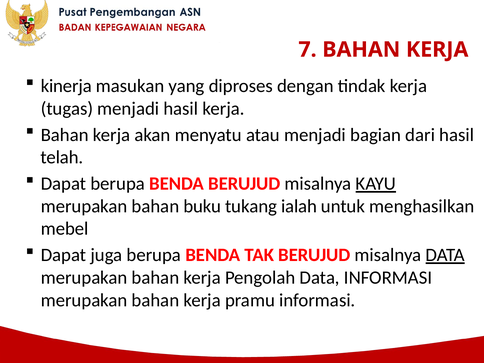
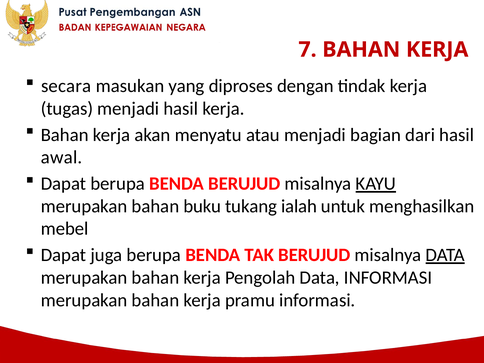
kinerja: kinerja -> secara (66, 86)
telah: telah -> awal (62, 157)
